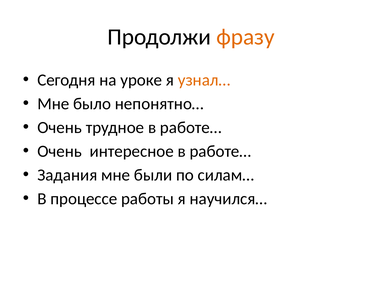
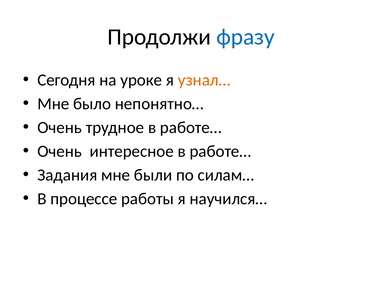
фразу colour: orange -> blue (245, 37)
